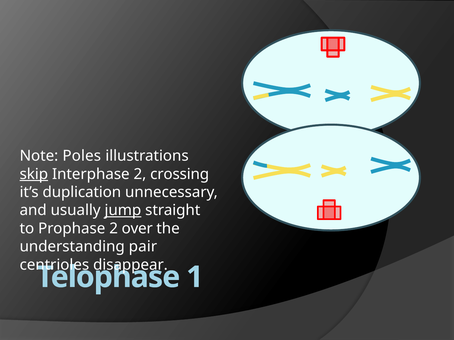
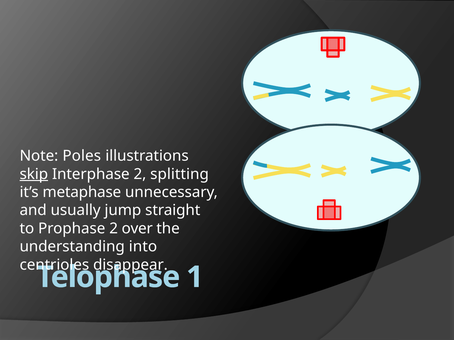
crossing: crossing -> splitting (180, 174)
duplication: duplication -> metaphase (82, 192)
jump underline: present -> none (123, 211)
pair: pair -> into (143, 247)
